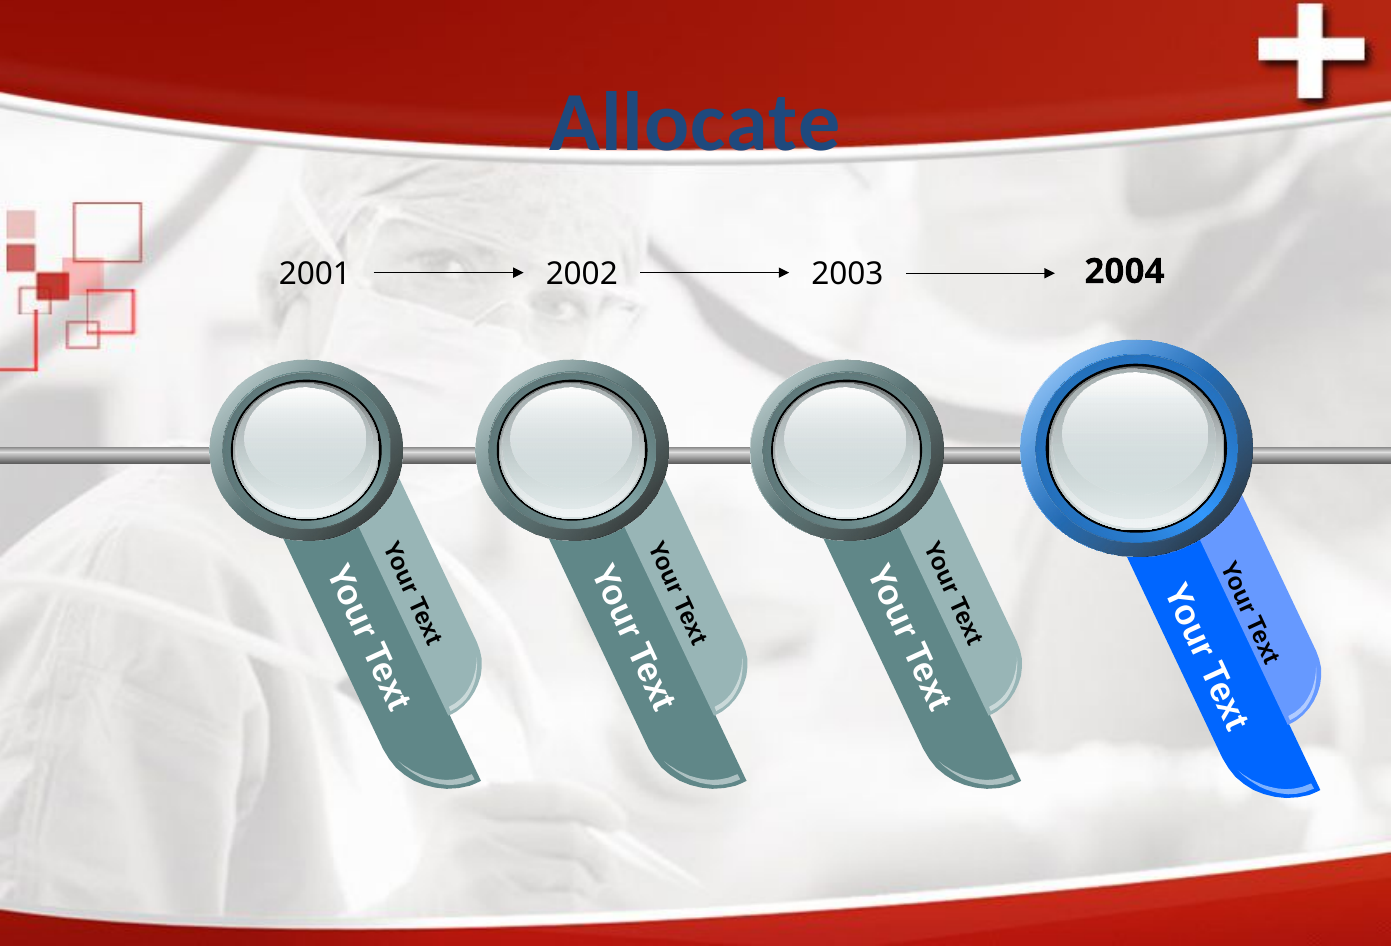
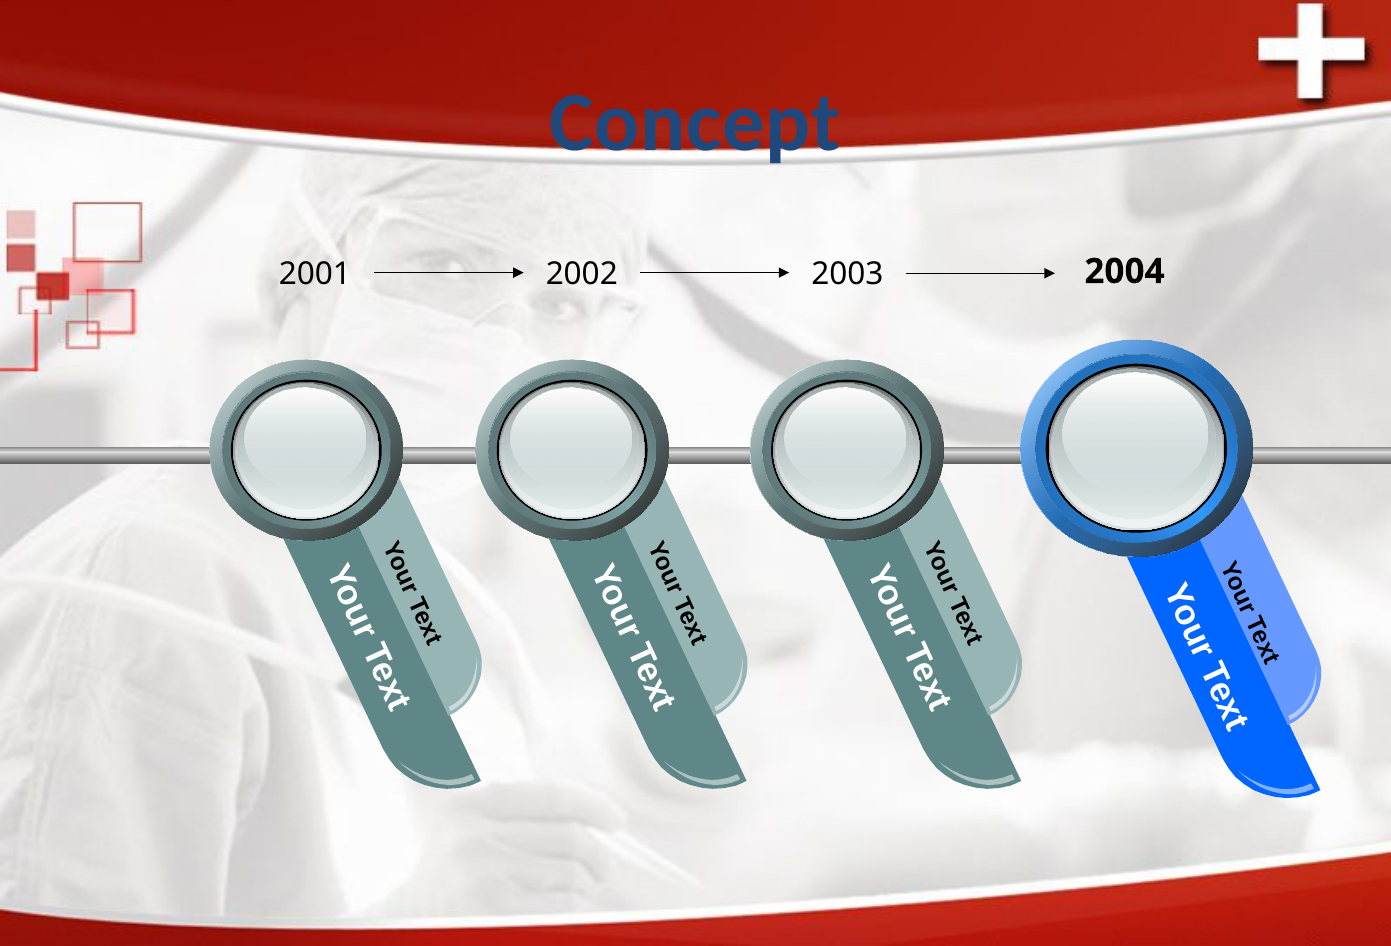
Allocate: Allocate -> Concept (695, 123)
